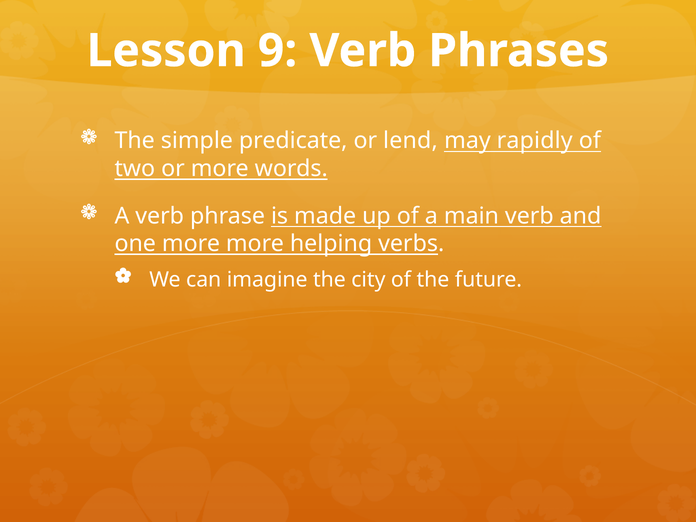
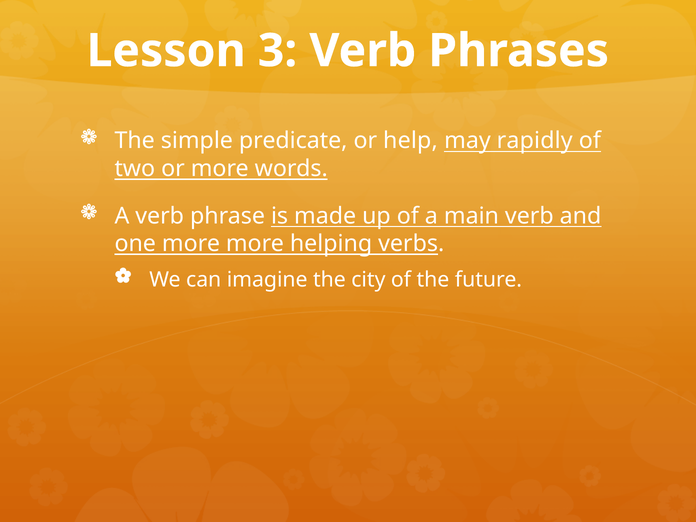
9: 9 -> 3 (278, 51)
lend: lend -> help (410, 141)
